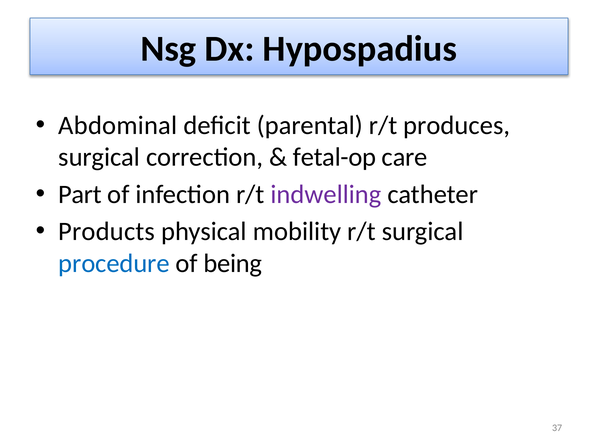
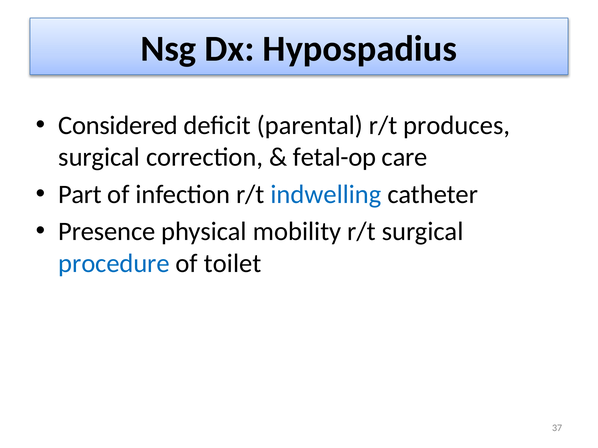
Abdominal: Abdominal -> Considered (118, 125)
indwelling colour: purple -> blue (326, 195)
Products: Products -> Presence (107, 232)
being: being -> toilet (233, 264)
